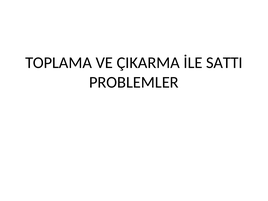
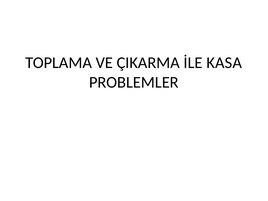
SATTI: SATTI -> KASA (224, 63)
